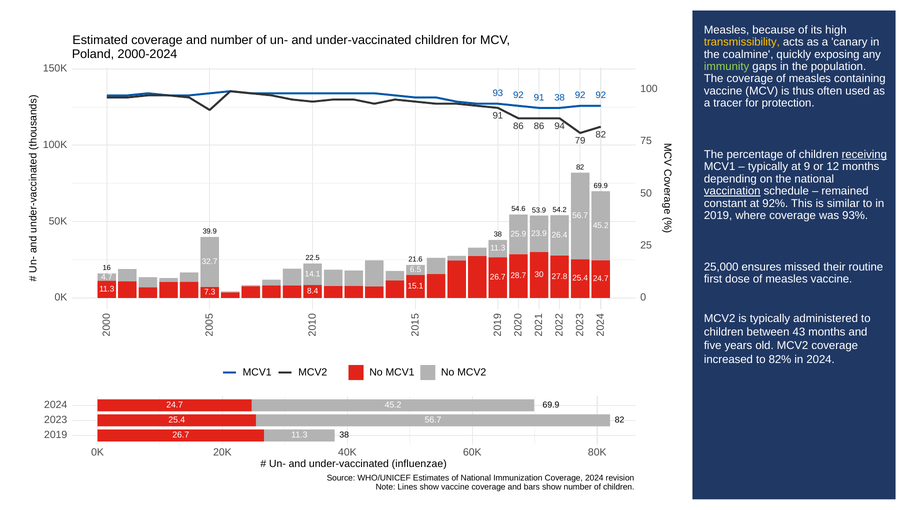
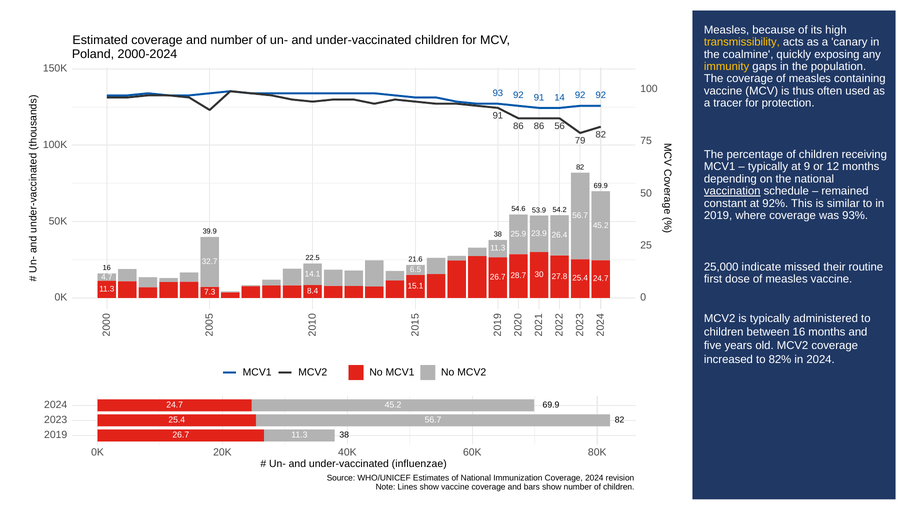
immunity colour: light green -> yellow (727, 67)
91 38: 38 -> 14 (560, 98)
94: 94 -> 56 (560, 126)
receiving underline: present -> none (864, 155)
ensures: ensures -> indicate (761, 267)
between 43: 43 -> 16 (799, 332)
